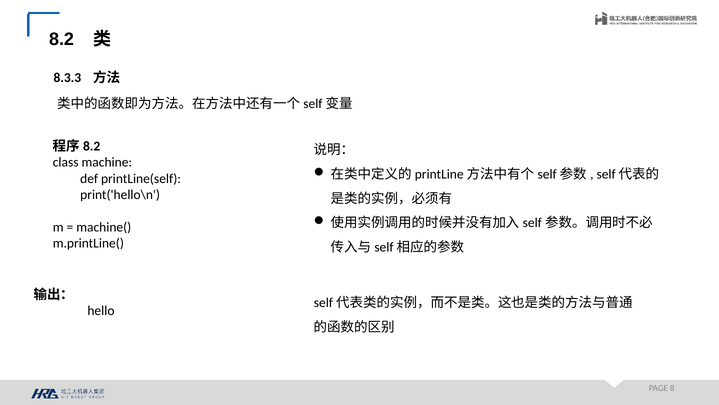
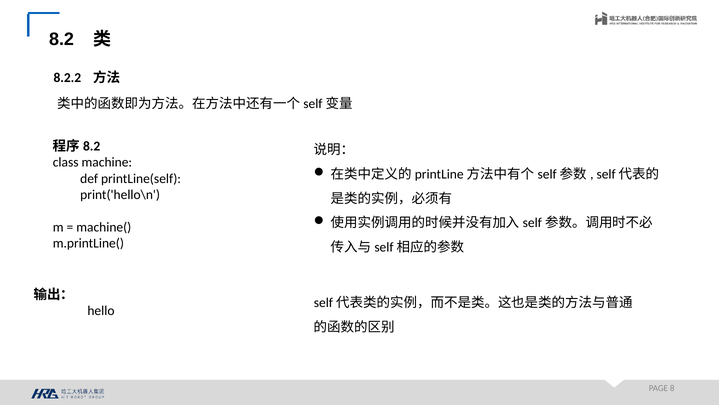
8.3.3: 8.3.3 -> 8.2.2 (67, 78)
